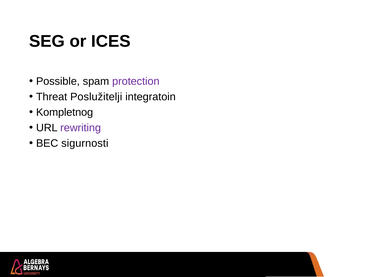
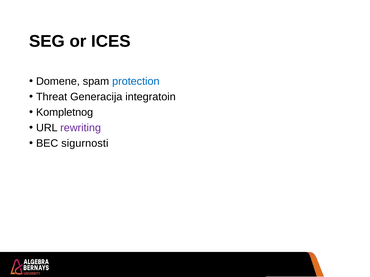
Possible: Possible -> Domene (58, 81)
protection colour: purple -> blue (136, 81)
Poslužitelji: Poslužitelji -> Generacija (96, 97)
